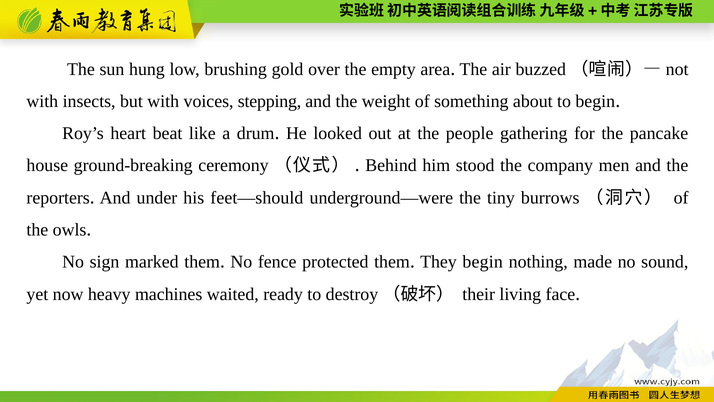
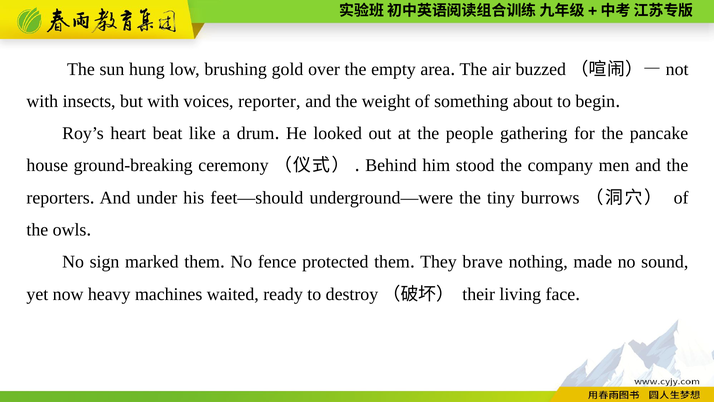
stepping: stepping -> reporter (269, 101)
They begin: begin -> brave (483, 262)
